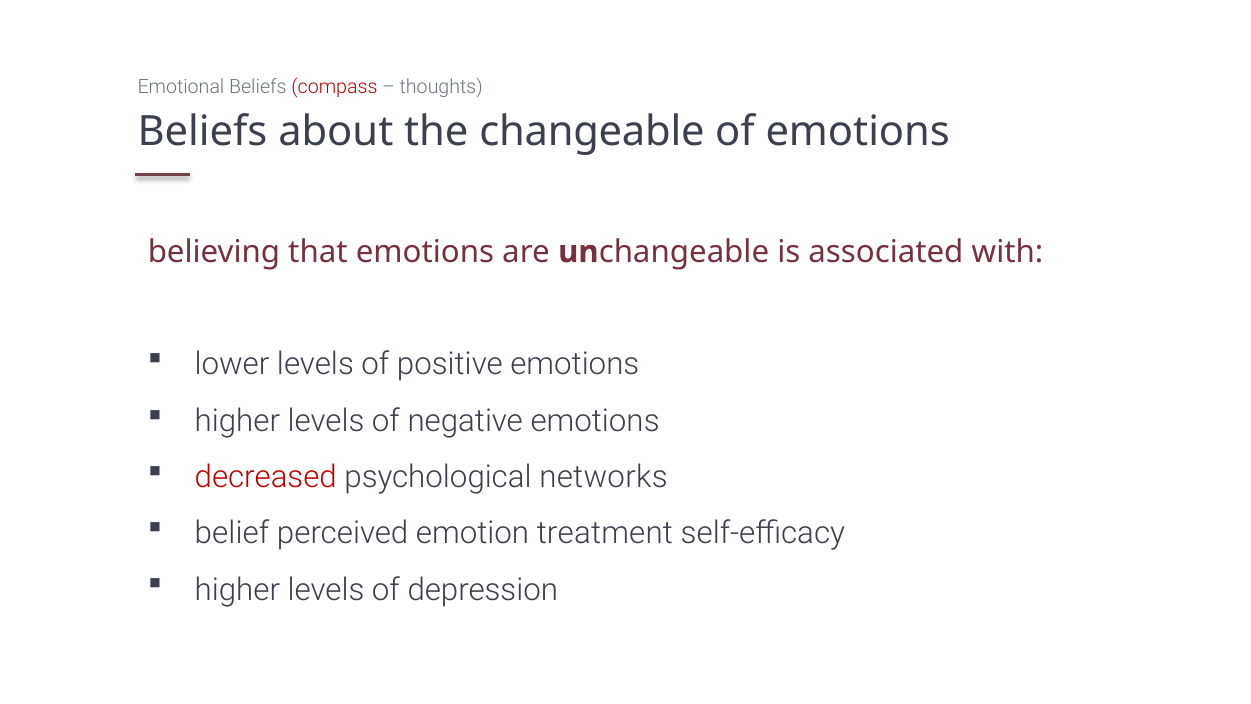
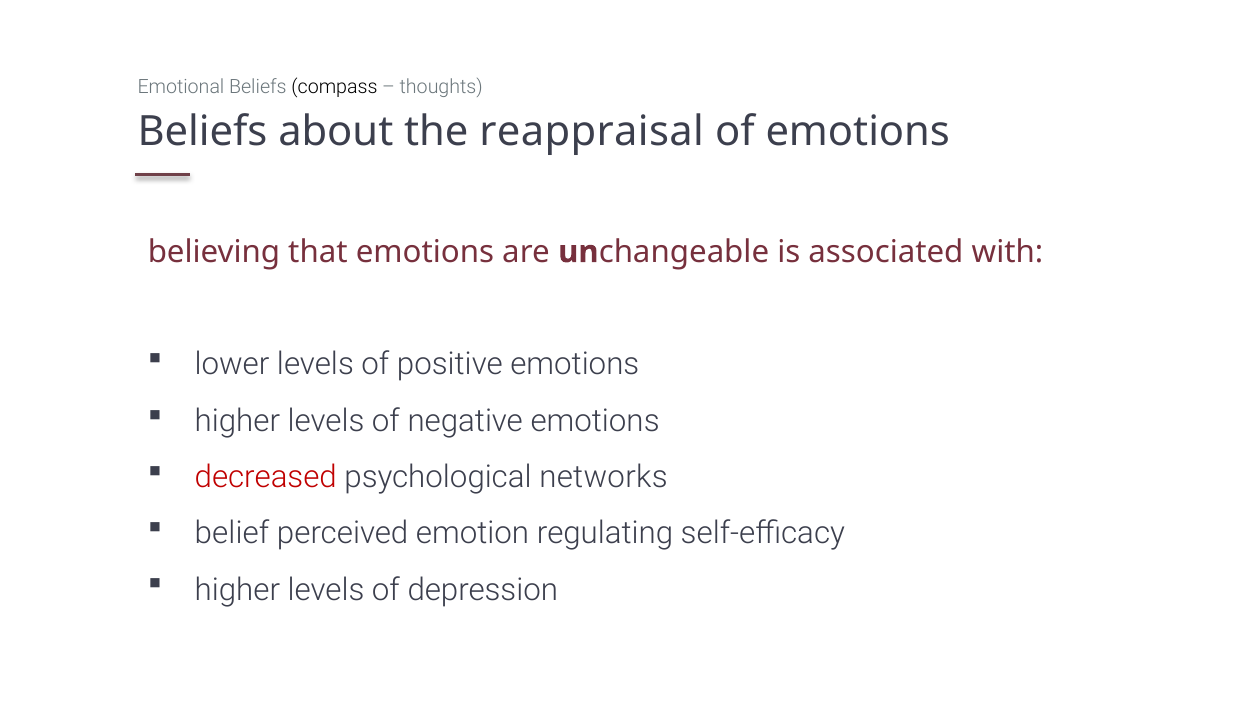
compass colour: red -> black (334, 87)
the changeable: changeable -> reappraisal (592, 132)
treatment: treatment -> regulating (605, 533)
